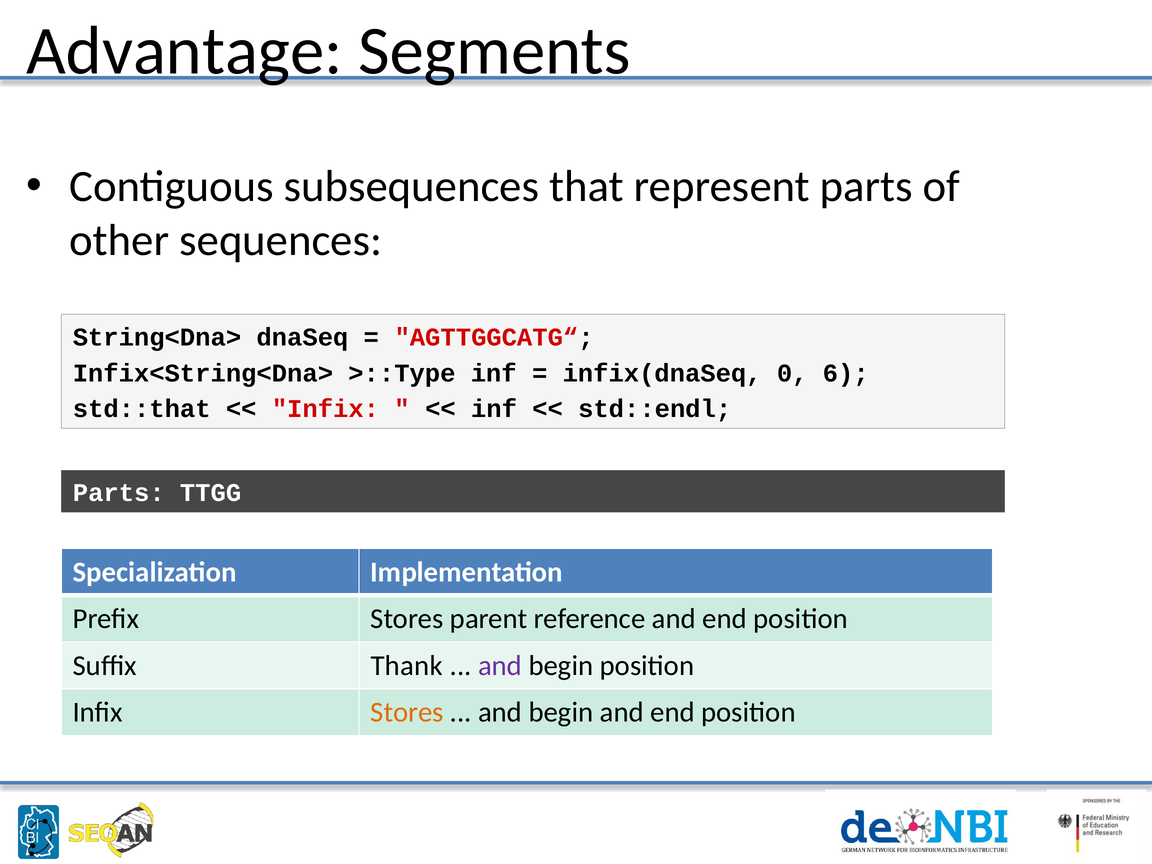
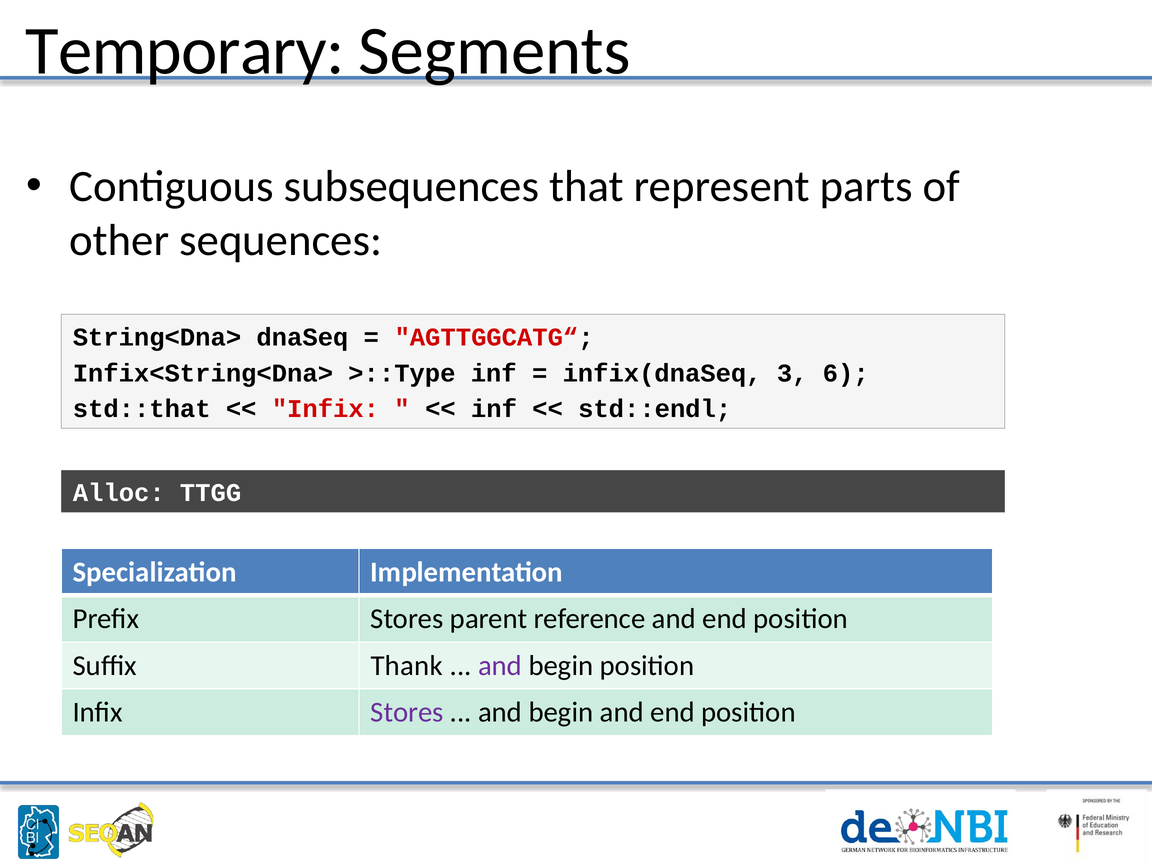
Advantage: Advantage -> Temporary (185, 51)
0: 0 -> 3 (792, 373)
Parts: Parts -> Alloc (119, 493)
Stores colour: orange -> purple (407, 712)
